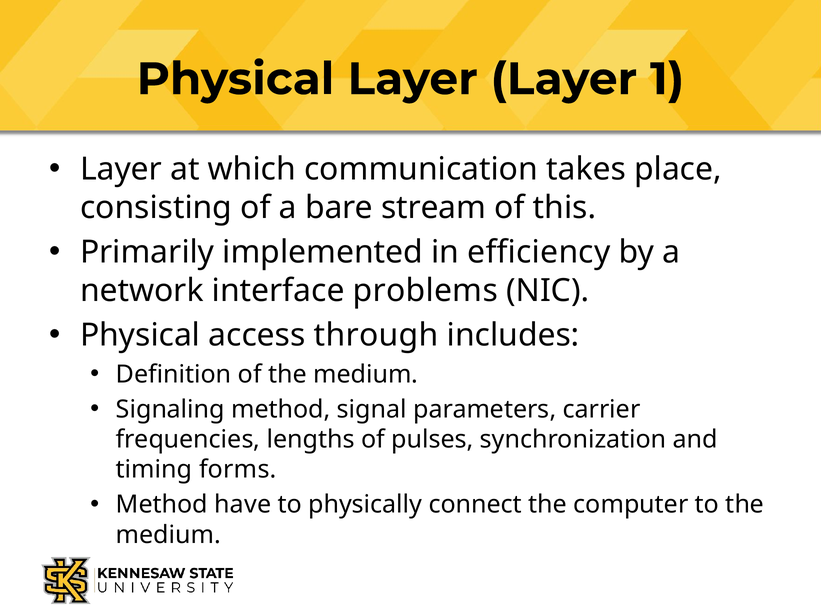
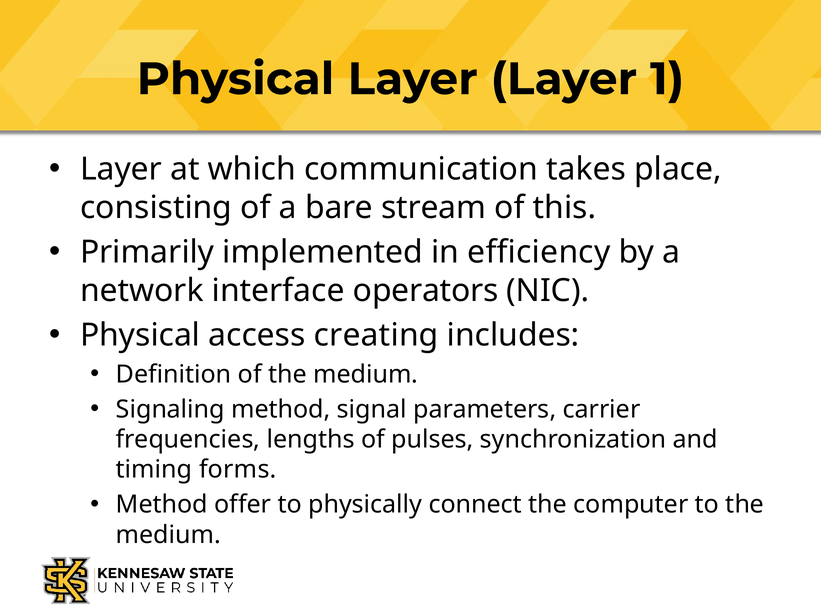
problems: problems -> operators (426, 291)
through: through -> creating (376, 335)
have: have -> offer (243, 504)
